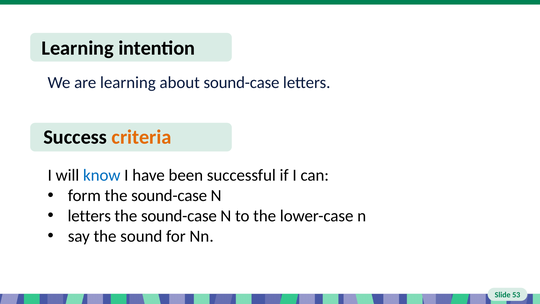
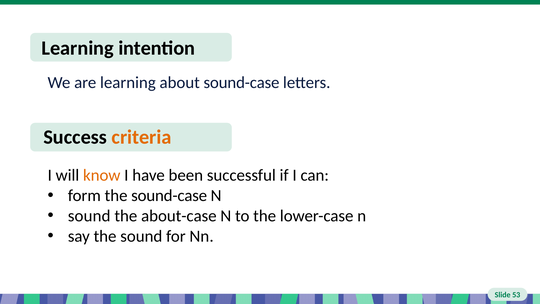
know colour: blue -> orange (102, 175)
letters: letters -> sound (89, 216)
sound-case: sound-case -> about-case (179, 216)
